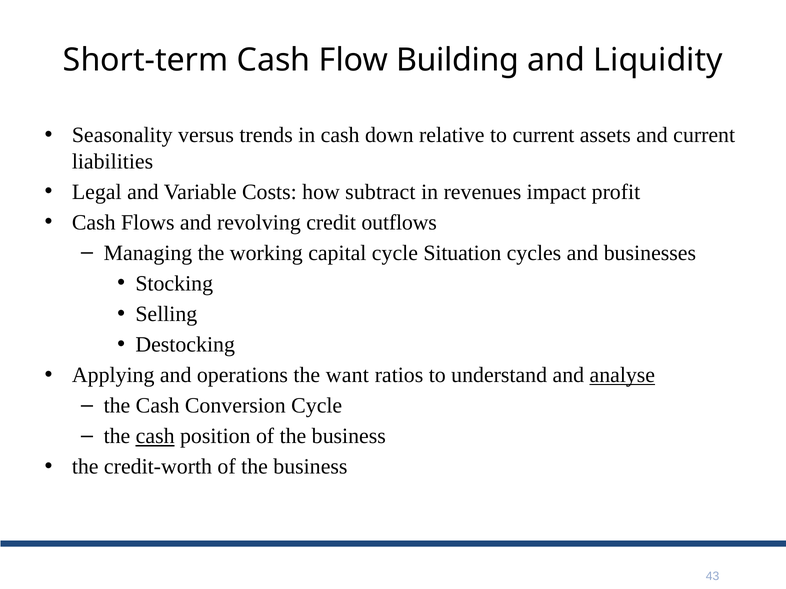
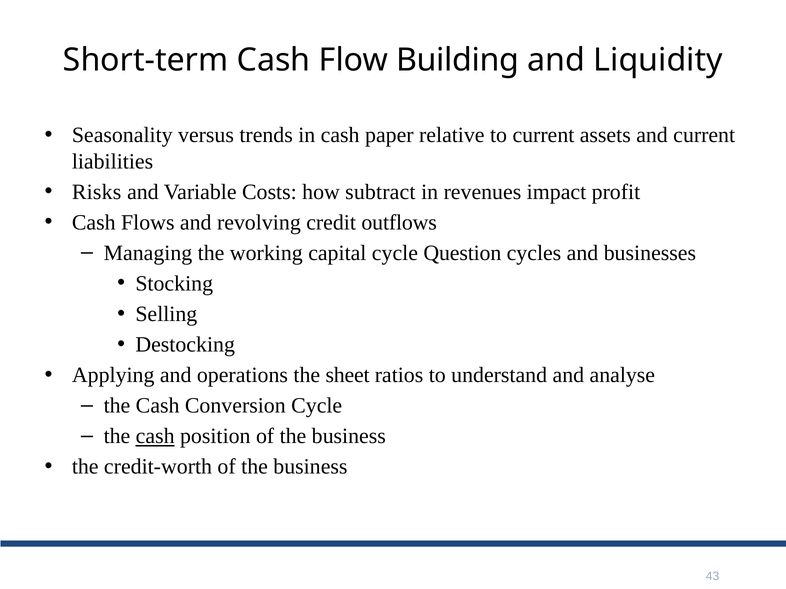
down: down -> paper (389, 135)
Legal: Legal -> Risks (97, 192)
Situation: Situation -> Question (462, 253)
want: want -> sheet (348, 375)
analyse underline: present -> none (622, 375)
